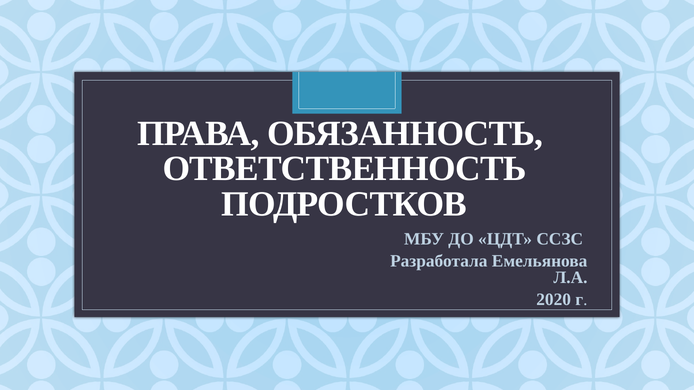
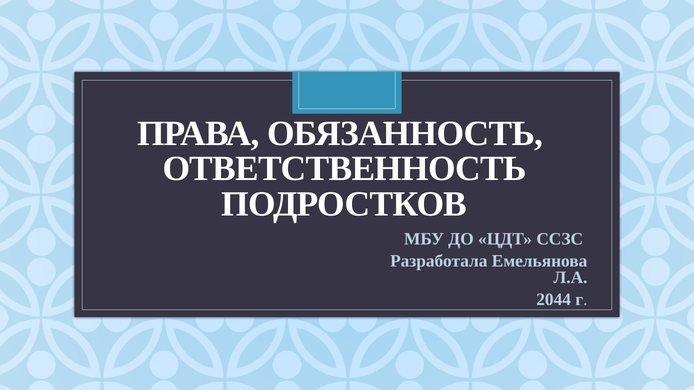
2020: 2020 -> 2044 (554, 300)
